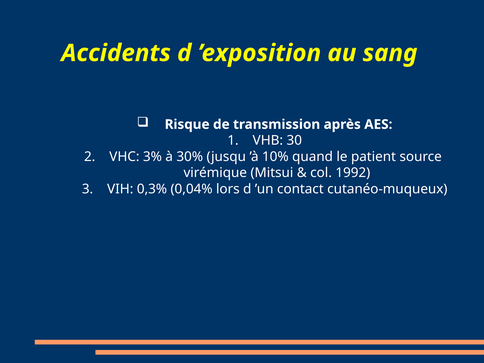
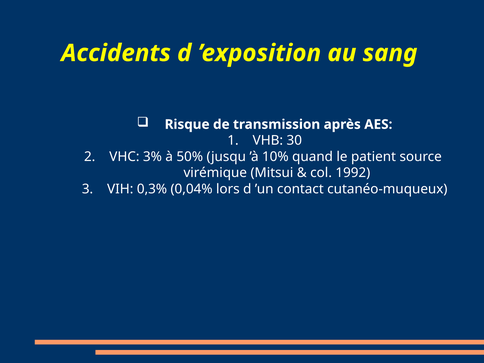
30%: 30% -> 50% (190, 157)
